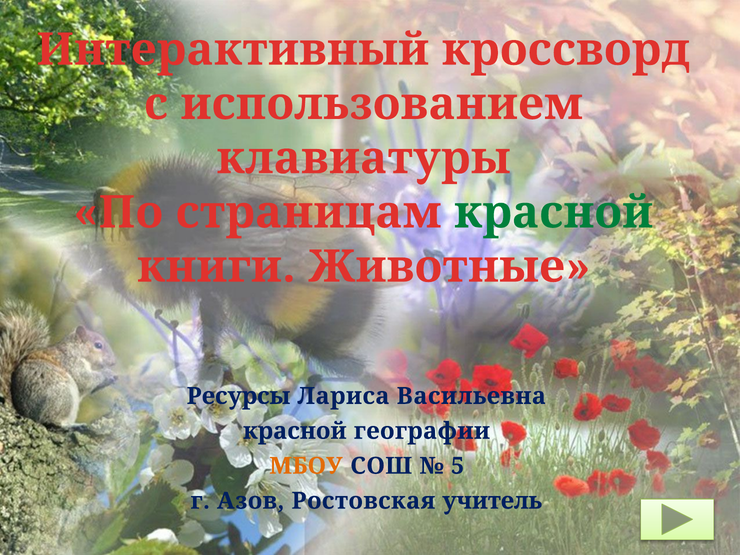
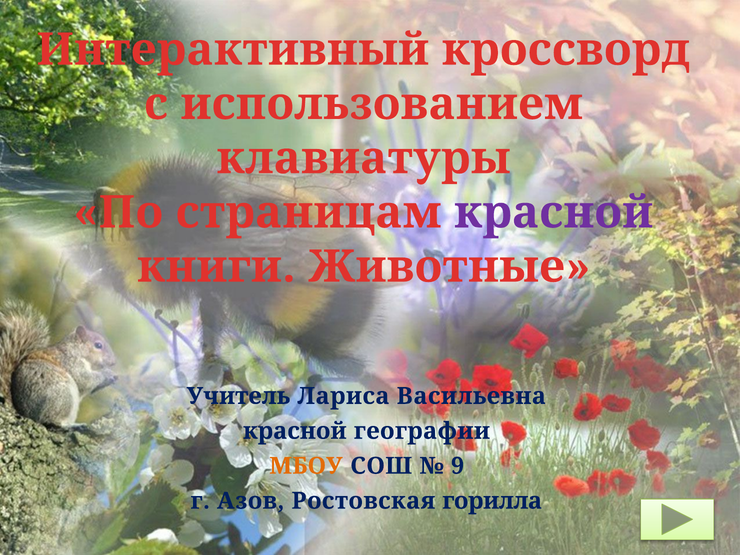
красной colour: green -> purple (554, 213)
Ресурсы: Ресурсы -> Учитель (238, 396)
5: 5 -> 9 (458, 466)
учитель: учитель -> горилла (492, 501)
